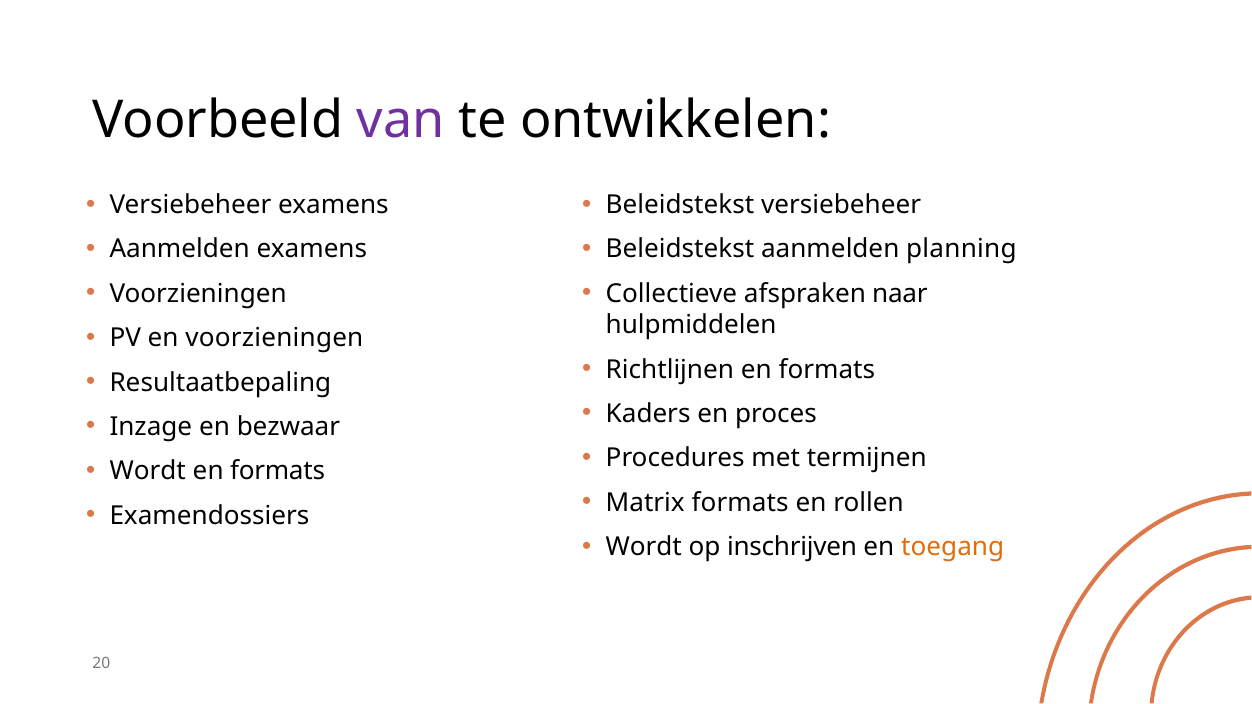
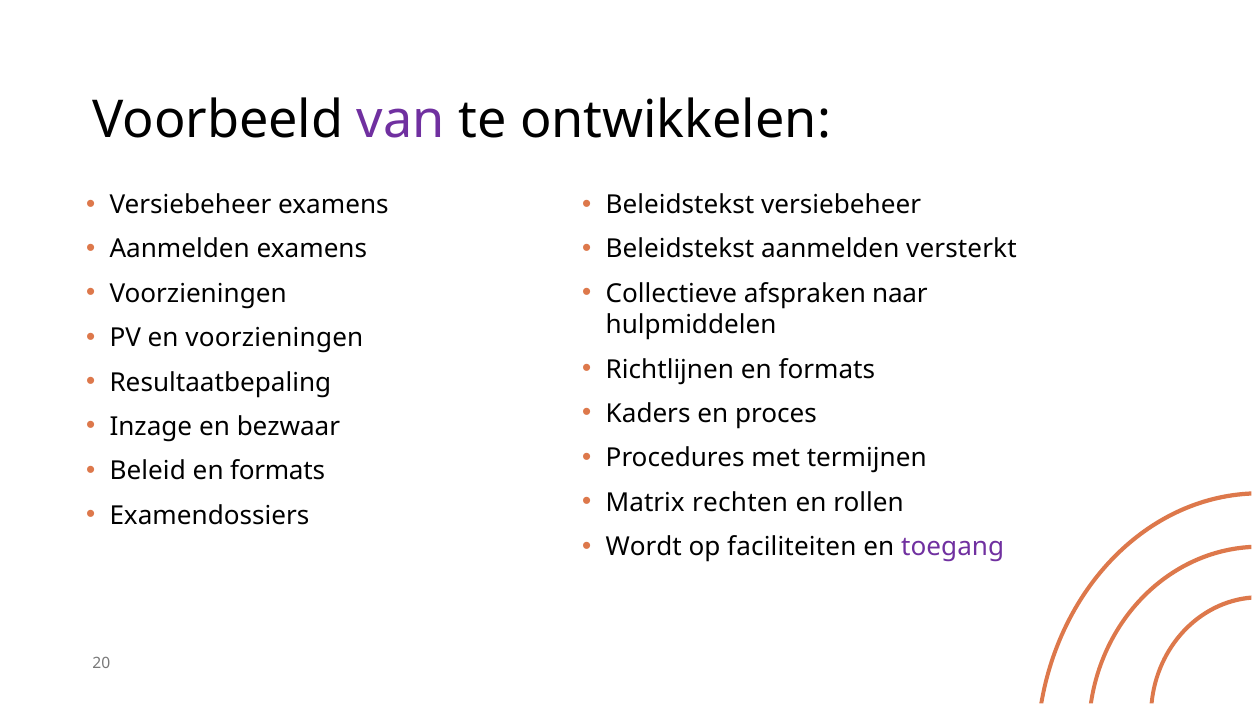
planning: planning -> versterkt (961, 249)
Wordt: Wordt -> Beleid (148, 471)
Matrix formats: formats -> rechten (740, 503)
inschrijven: inschrijven -> faciliteiten (792, 547)
toegang colour: orange -> purple (953, 547)
